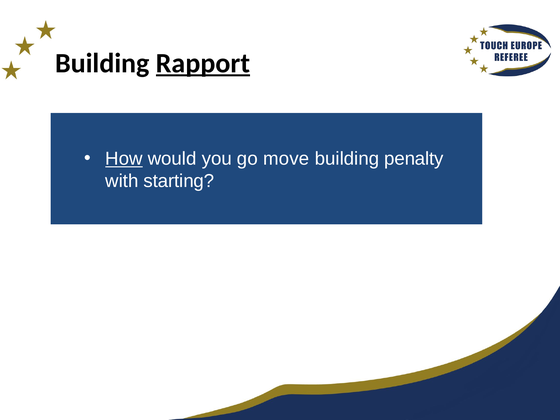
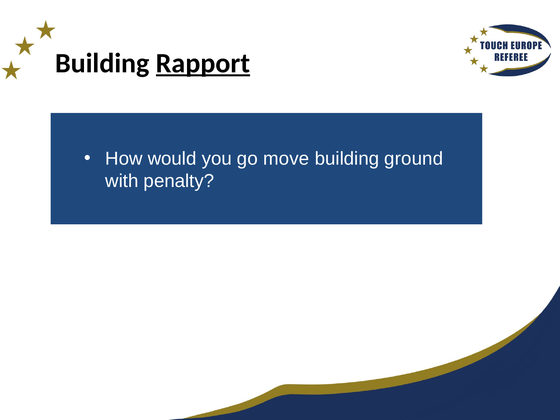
How underline: present -> none (124, 159)
penalty: penalty -> ground (414, 159)
starting: starting -> penalty (179, 181)
